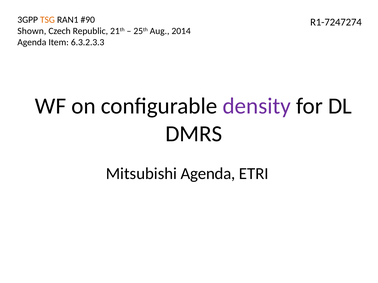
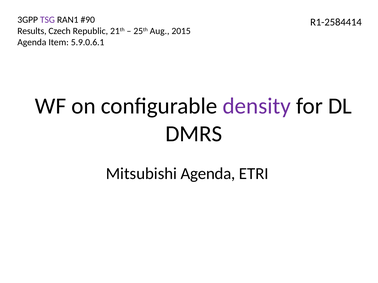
TSG colour: orange -> purple (47, 20)
R1-7247274: R1-7247274 -> R1-2584414 (336, 22)
Shown: Shown -> Results (32, 31)
2014: 2014 -> 2015 (181, 31)
6.3.2.3.3: 6.3.2.3.3 -> 5.9.0.6.1 (88, 42)
